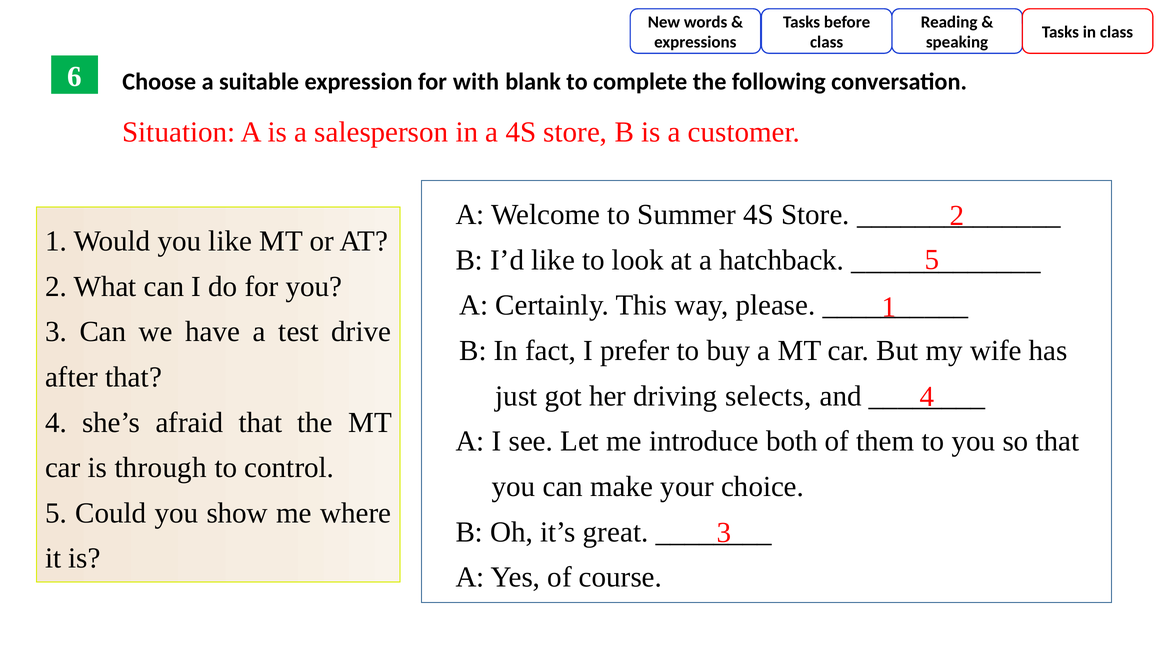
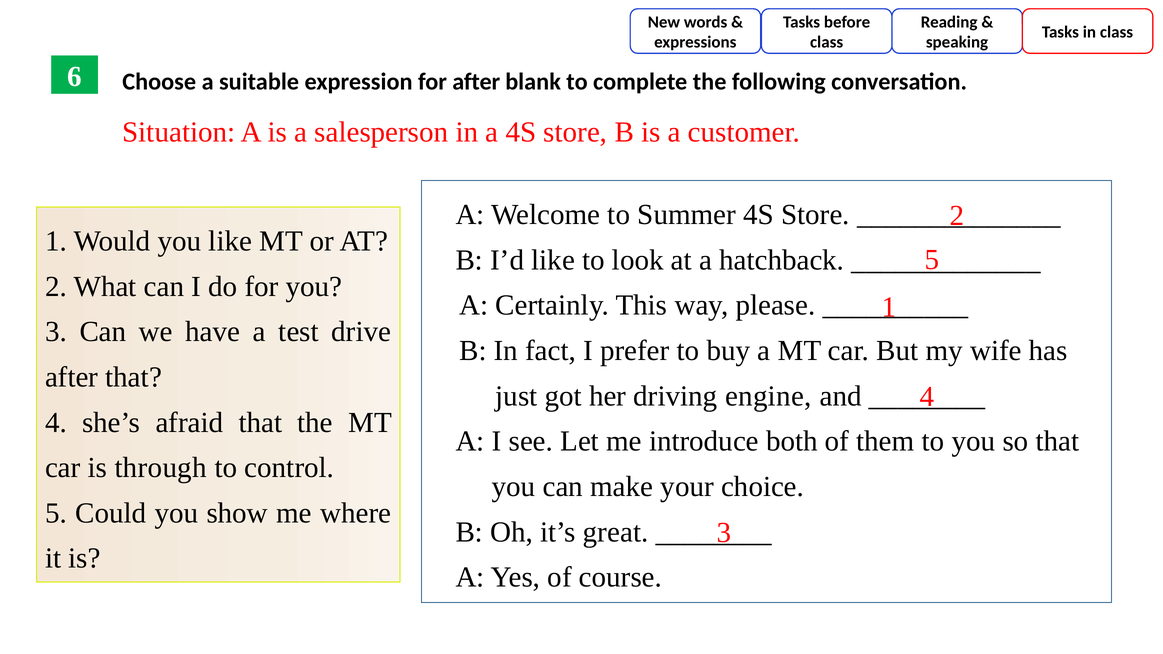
for with: with -> after (476, 82)
selects: selects -> engine (768, 396)
